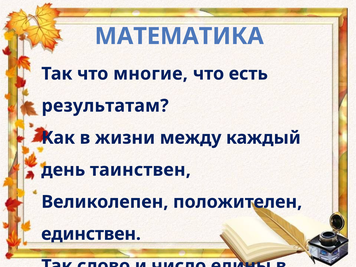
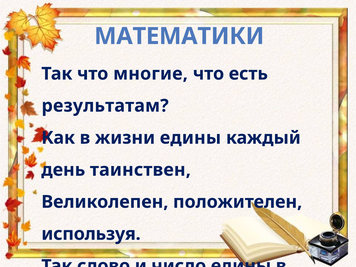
МАТЕМАТИКА: МАТЕМАТИКА -> МАТЕМАТИКИ (179, 36)
жизни между: между -> едины (190, 138)
единствен: единствен -> используя (91, 234)
